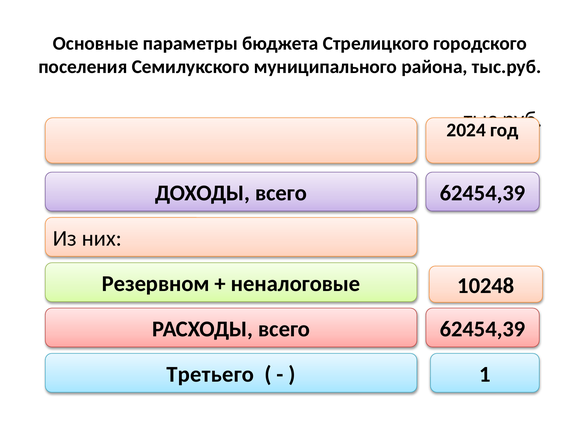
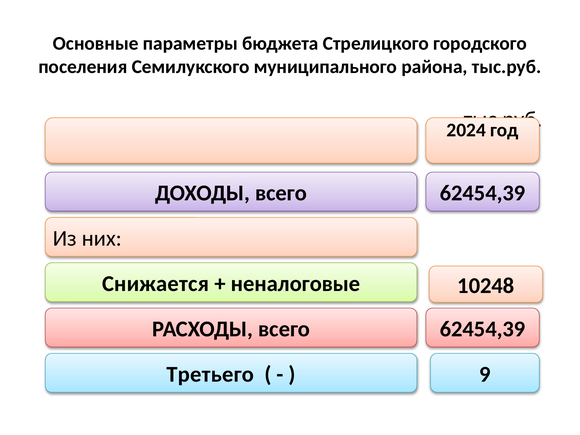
Резервном: Резервном -> Снижается (156, 284)
1: 1 -> 9 (485, 374)
